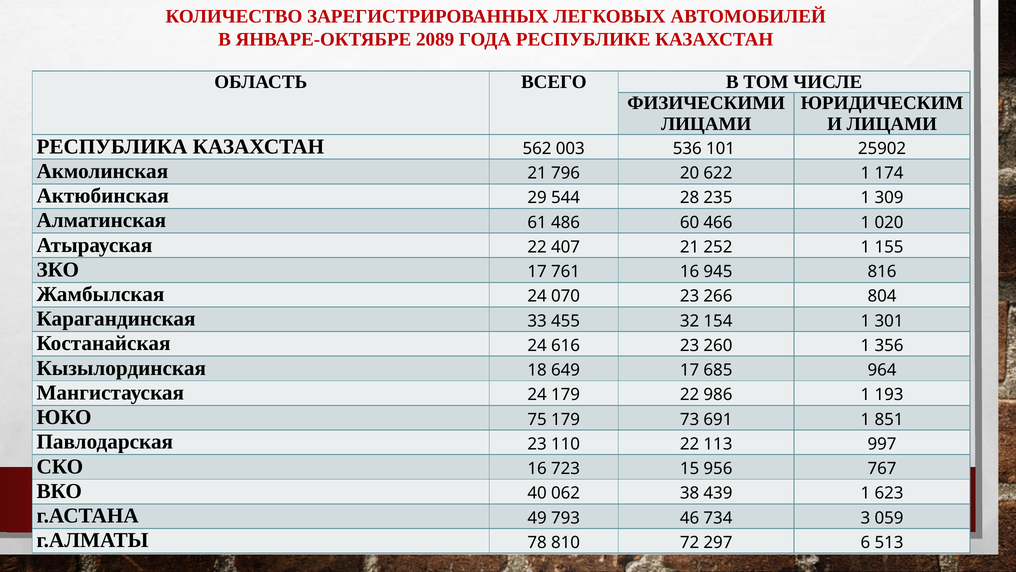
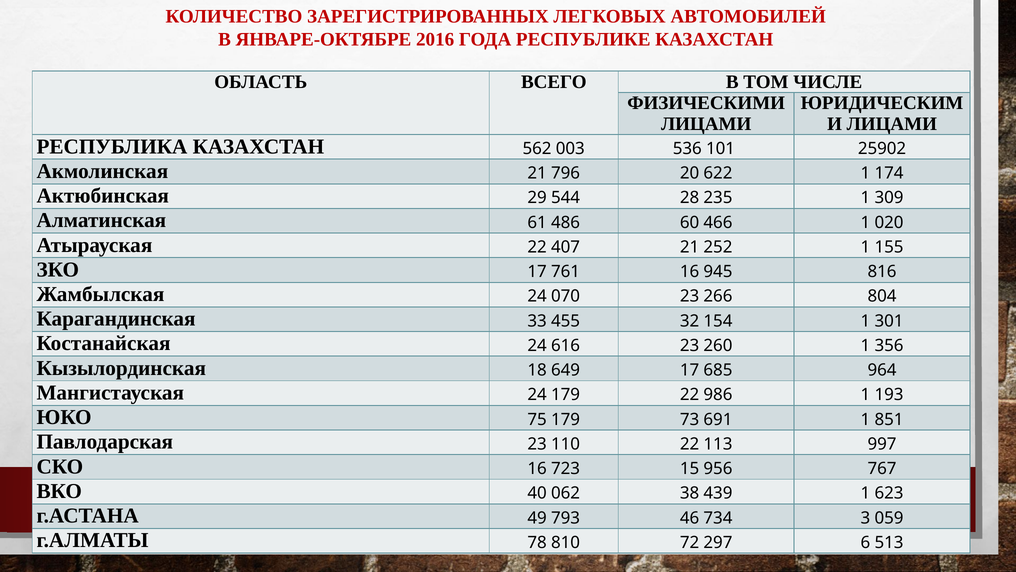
2089: 2089 -> 2016 (435, 39)
